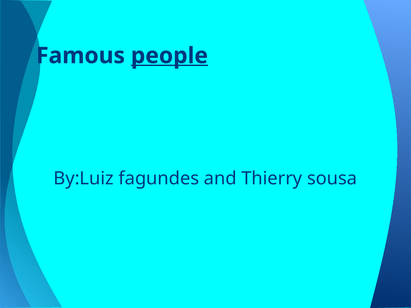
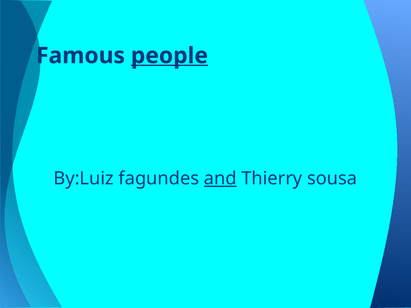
and underline: none -> present (220, 179)
